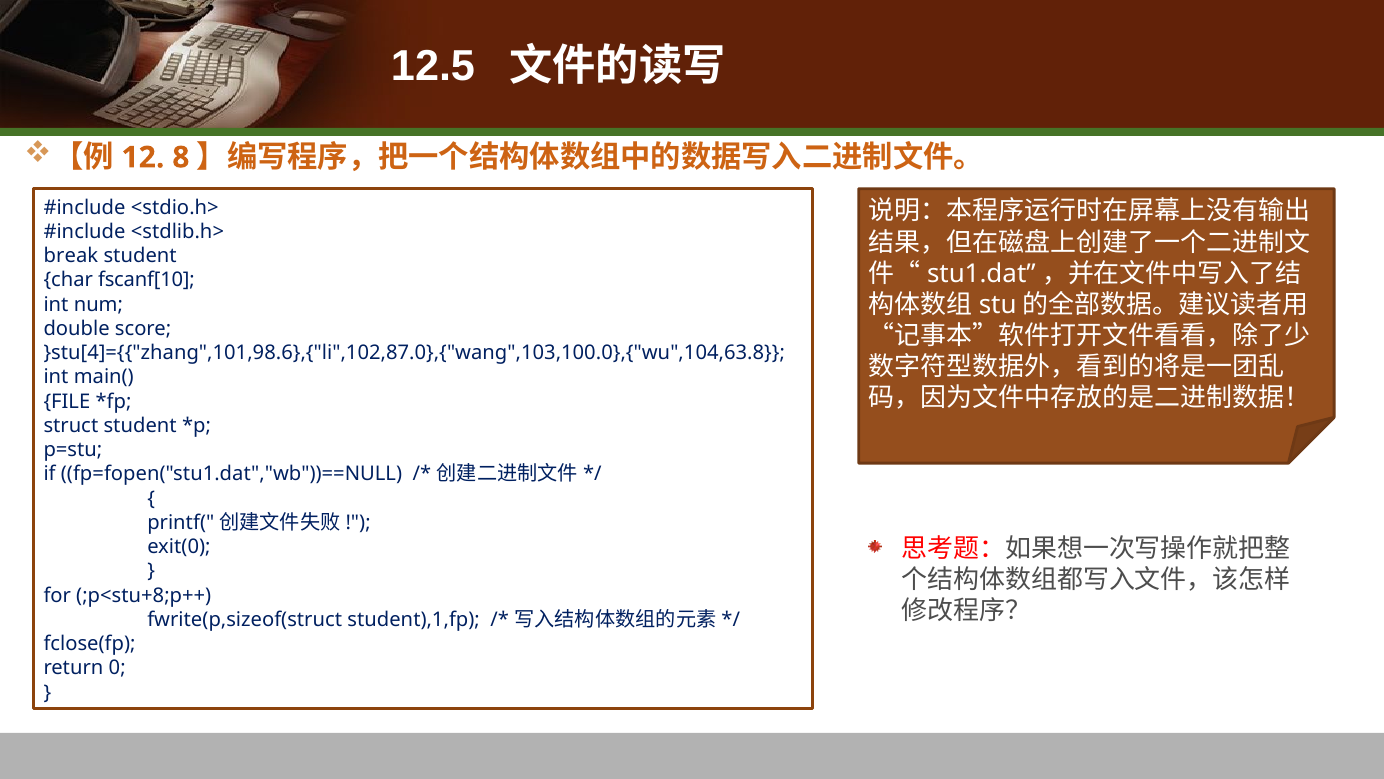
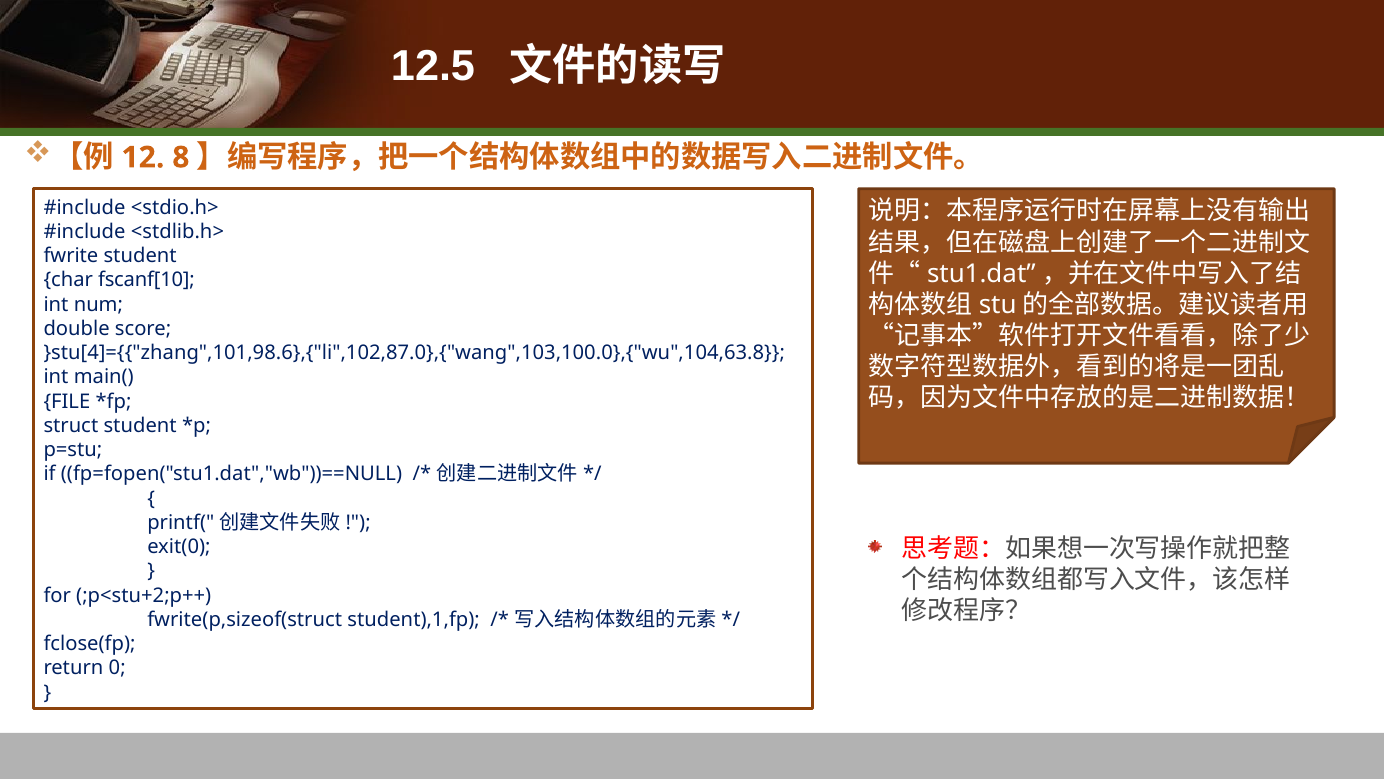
break: break -> fwrite (71, 256)
;p<stu+8;p++: ;p<stu+8;p++ -> ;p<stu+2;p++ (144, 595)
